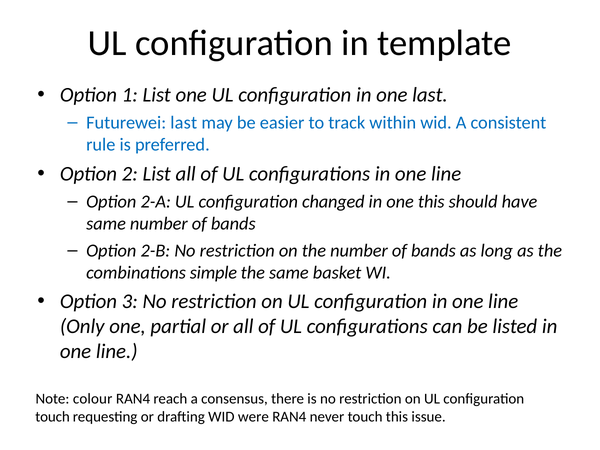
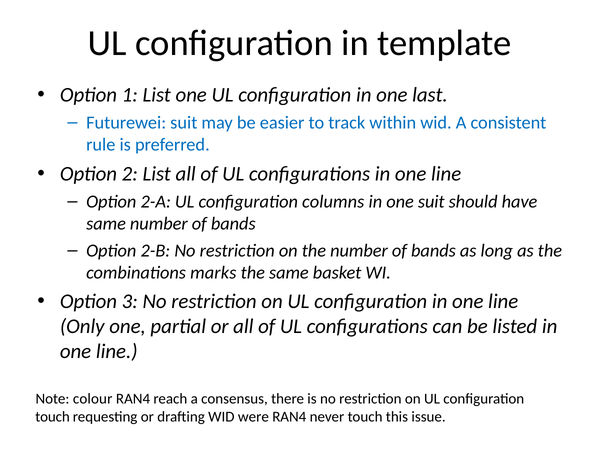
Futurewei last: last -> suit (184, 123)
changed: changed -> columns (333, 202)
one this: this -> suit (431, 202)
simple: simple -> marks (213, 273)
